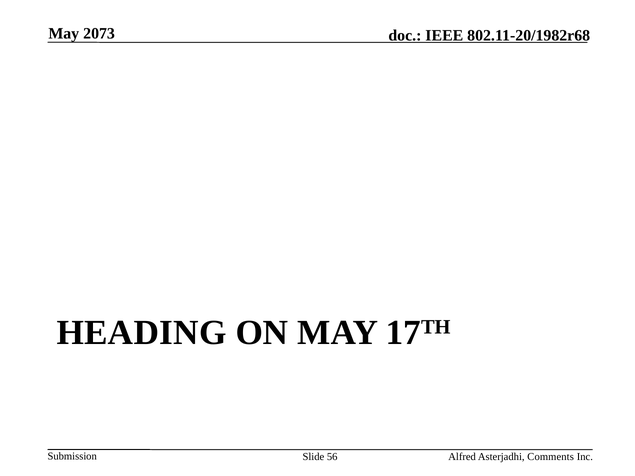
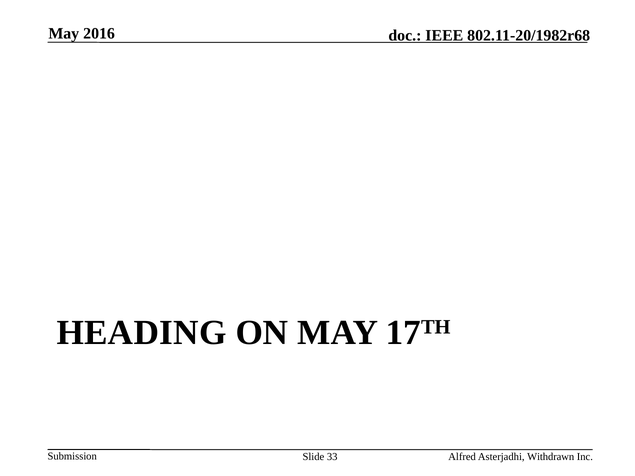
2073: 2073 -> 2016 (99, 34)
56: 56 -> 33 (332, 457)
Comments: Comments -> Withdrawn (551, 457)
